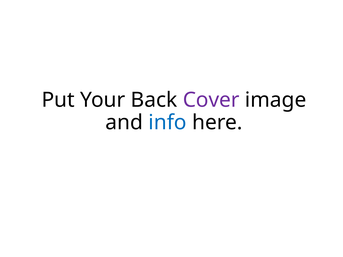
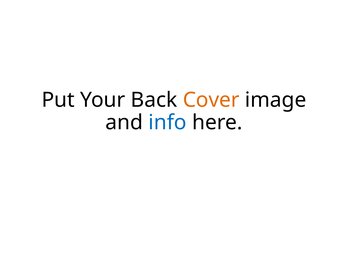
Cover colour: purple -> orange (211, 100)
